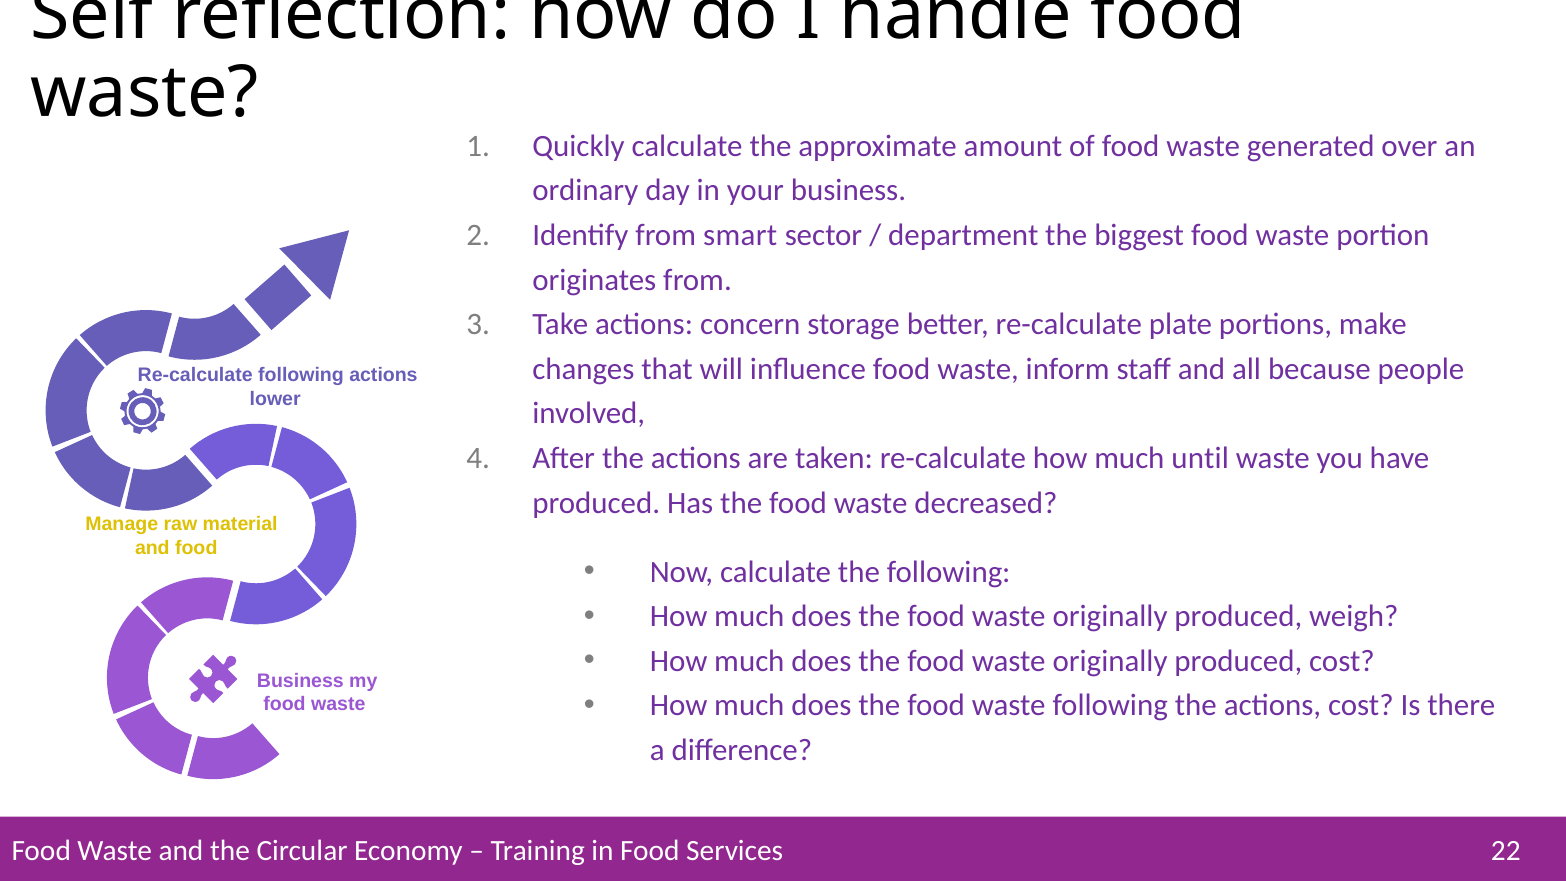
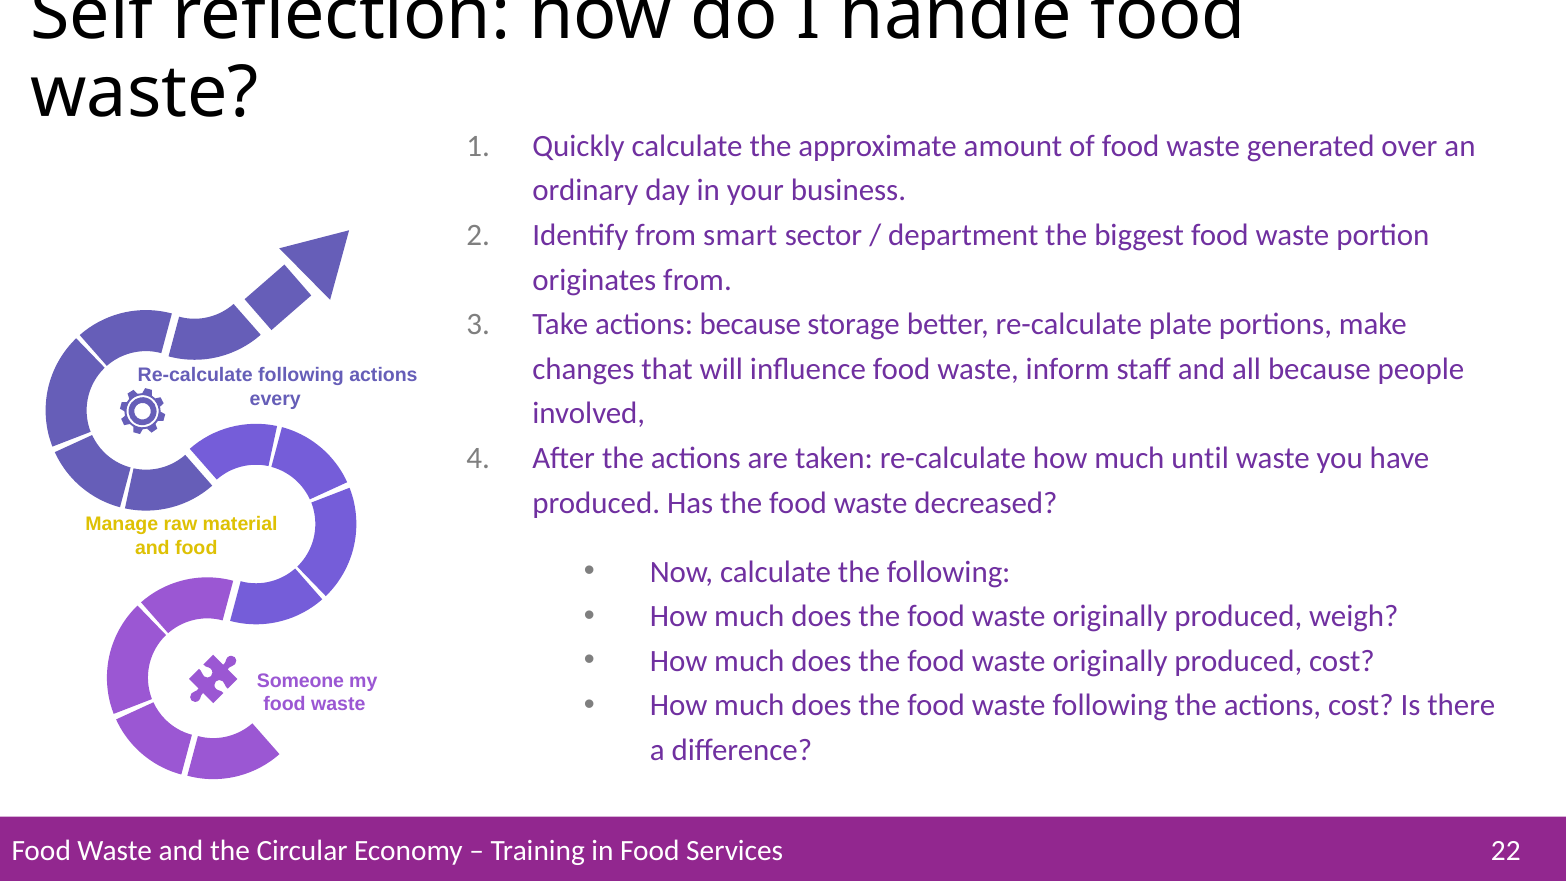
actions concern: concern -> because (750, 324)
lower: lower -> every (275, 399)
Business: Business -> Someone (300, 681)
